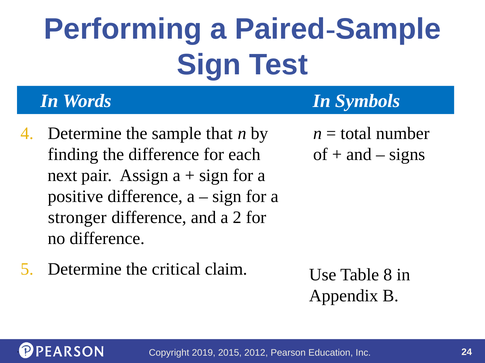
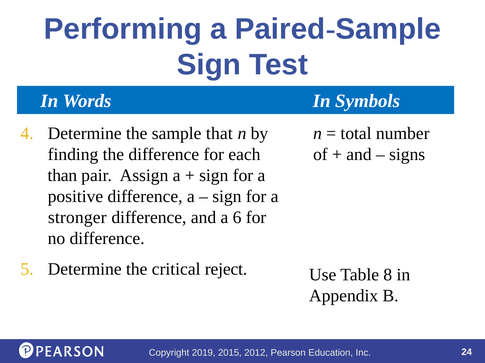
next: next -> than (62, 176)
2: 2 -> 6 (237, 218)
claim: claim -> reject (226, 269)
